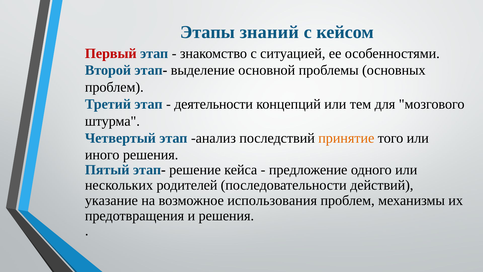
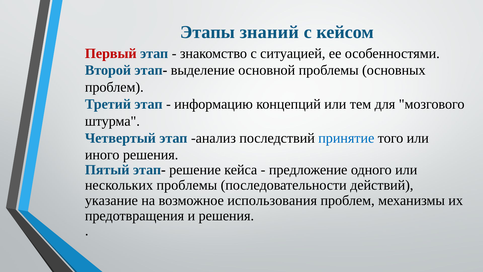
деятельности: деятельности -> информацию (214, 104)
принятие colour: orange -> blue (346, 138)
нескольких родителей: родителей -> проблемы (187, 185)
